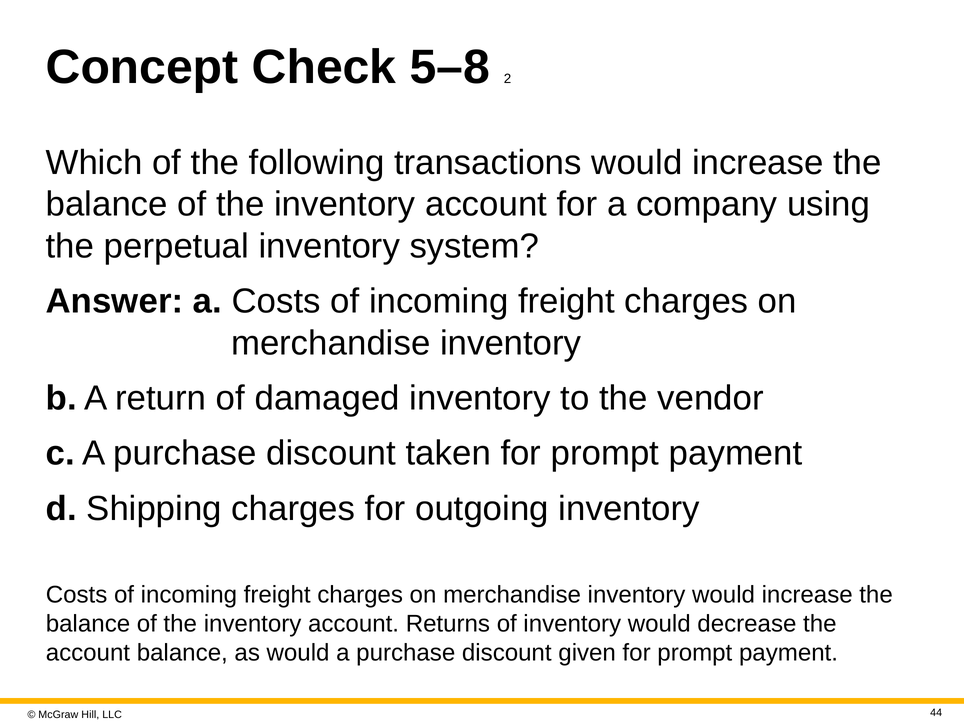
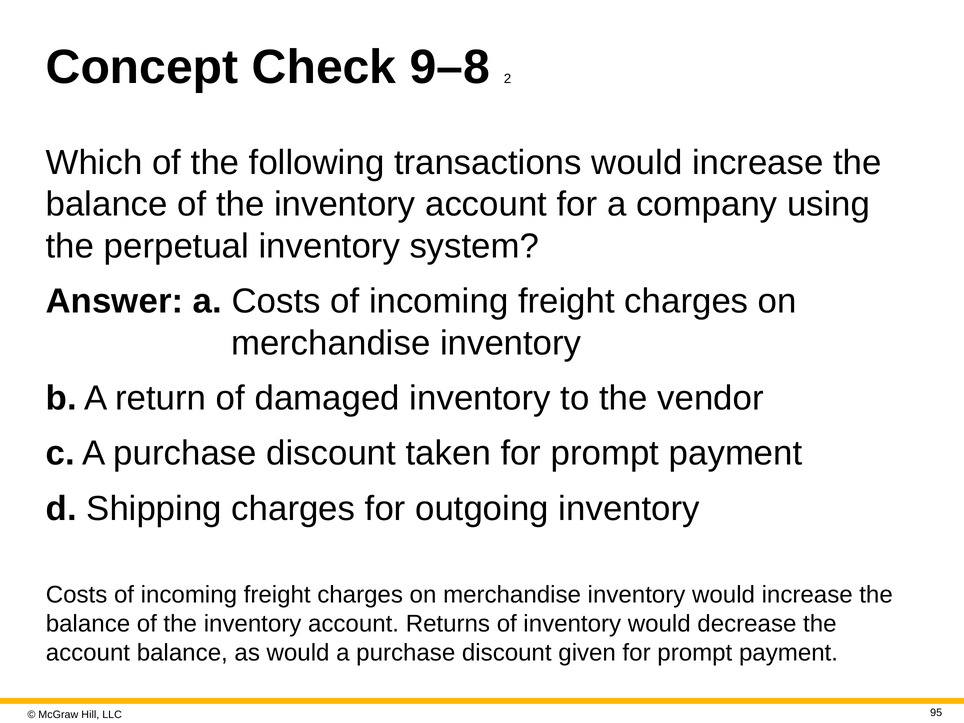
5–8: 5–8 -> 9–8 (450, 68)
44: 44 -> 95 (936, 713)
